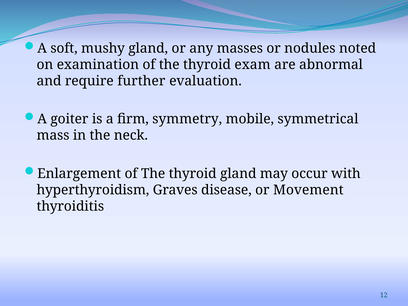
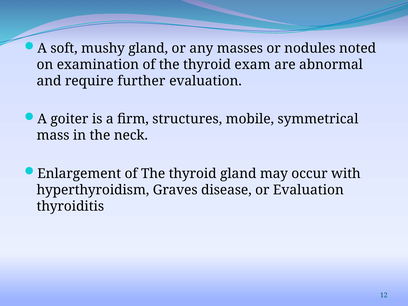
symmetry: symmetry -> structures (187, 119)
or Movement: Movement -> Evaluation (308, 190)
